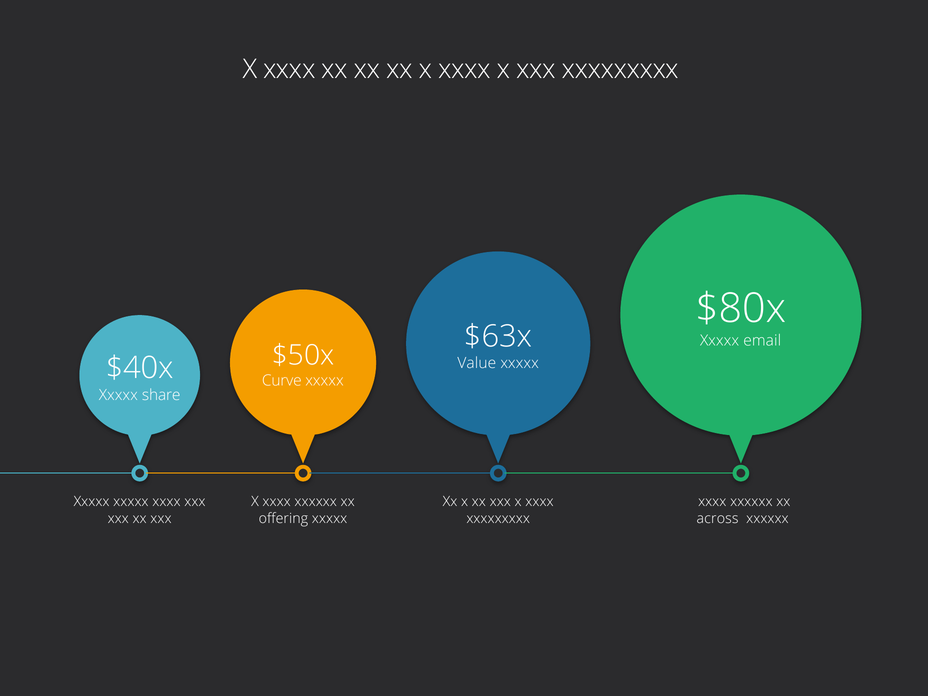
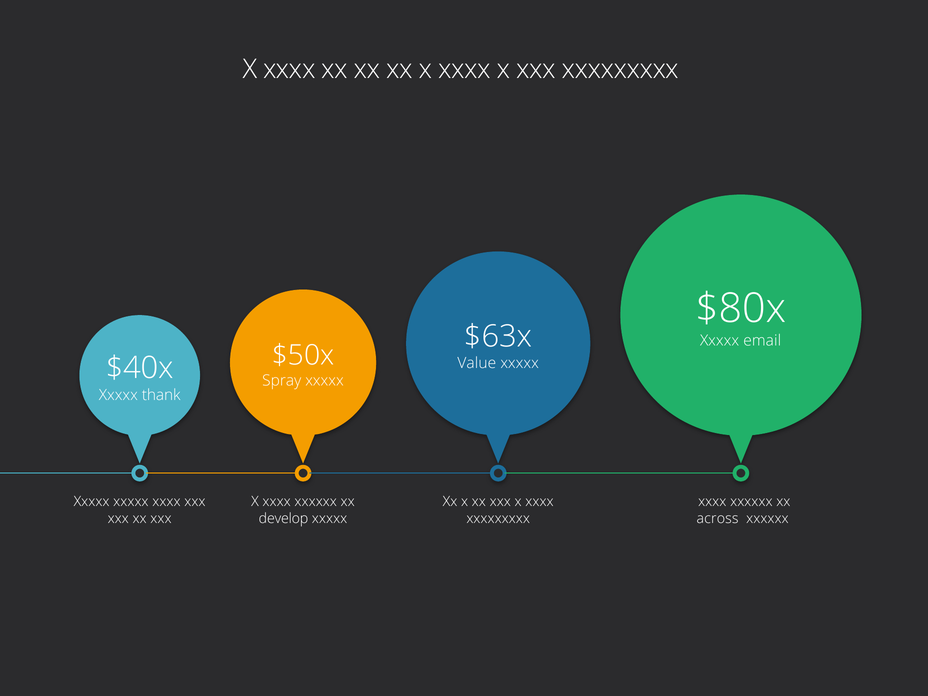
Curve: Curve -> Spray (282, 381)
share: share -> thank (161, 395)
offering: offering -> develop (284, 519)
